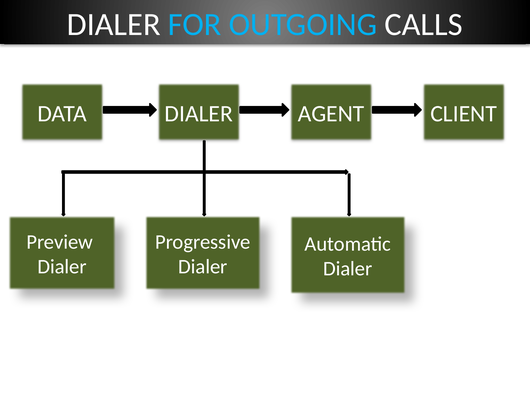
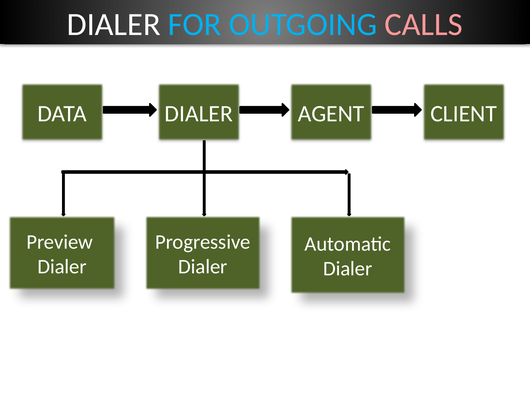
CALLS colour: white -> pink (424, 24)
